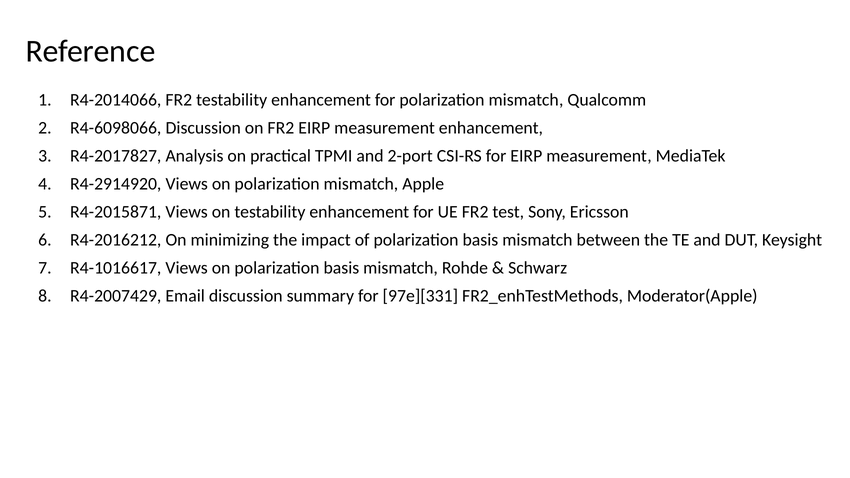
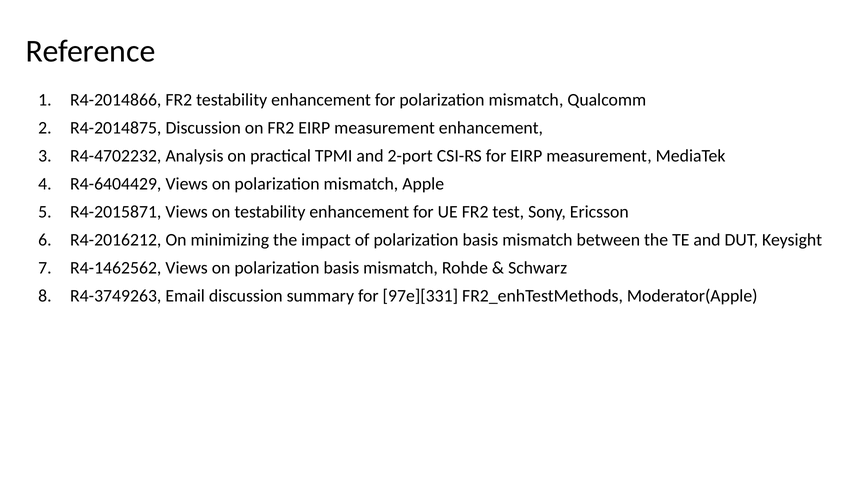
R4-2014066: R4-2014066 -> R4-2014866 (116, 100)
R4-6098066: R4-6098066 -> R4-2014875 (116, 128)
R4-2017827: R4-2017827 -> R4-4702232 (116, 156)
R4-2914920: R4-2914920 -> R4-6404429 (116, 184)
R4-1016617: R4-1016617 -> R4-1462562 (116, 268)
R4-2007429: R4-2007429 -> R4-3749263 (116, 296)
